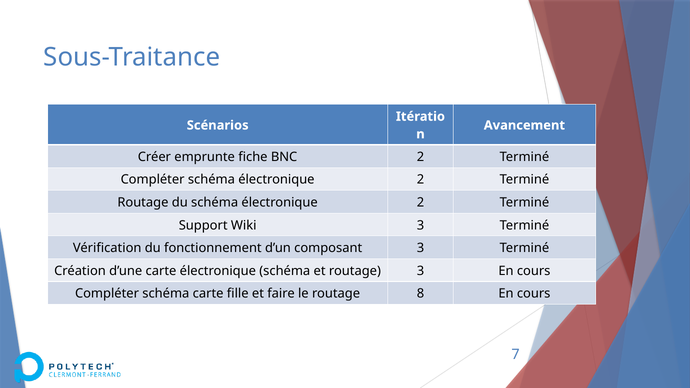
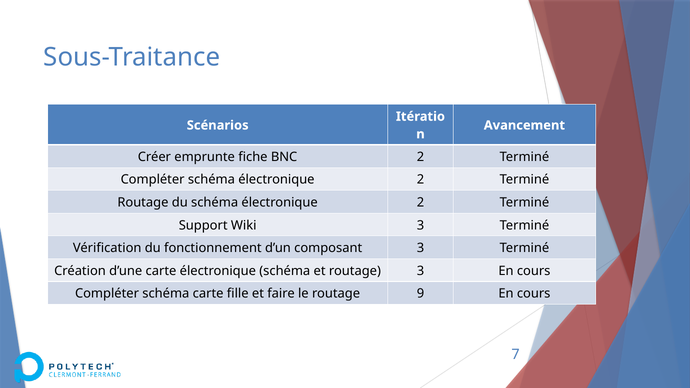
8: 8 -> 9 (421, 294)
